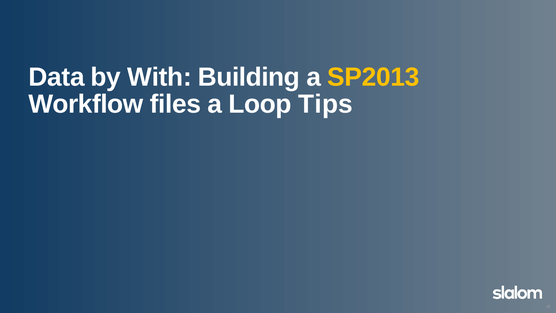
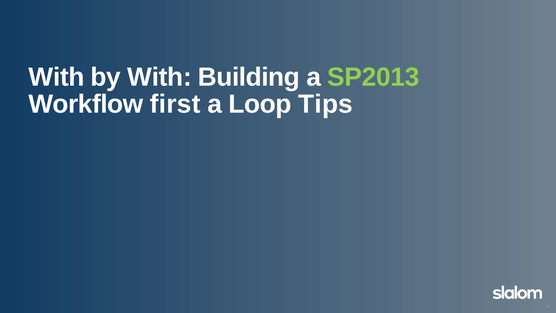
Data: Data -> With (57, 77)
SP2013 colour: yellow -> light green (373, 77)
files: files -> first (175, 104)
